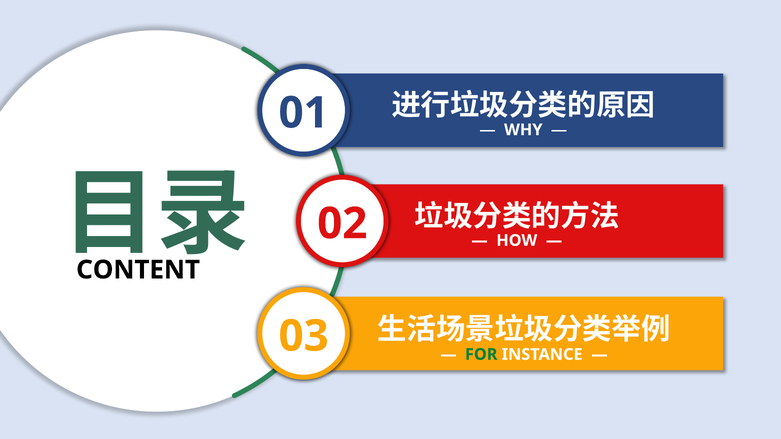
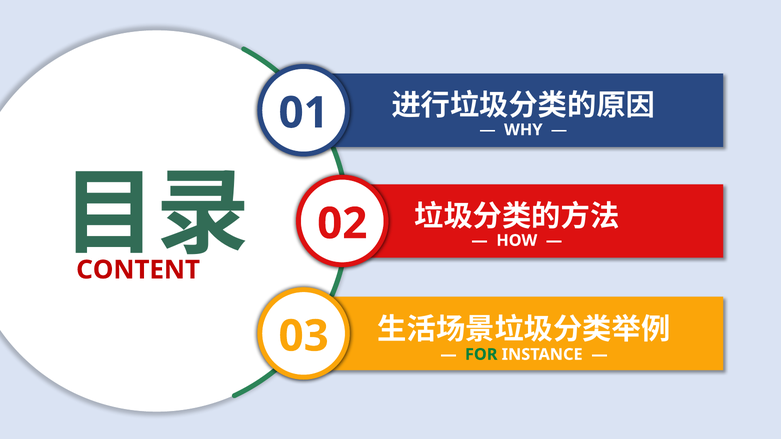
CONTENT colour: black -> red (138, 270)
